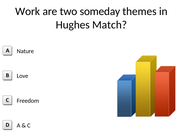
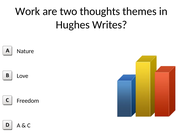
someday: someday -> thoughts (100, 11)
Match: Match -> Writes (110, 25)
